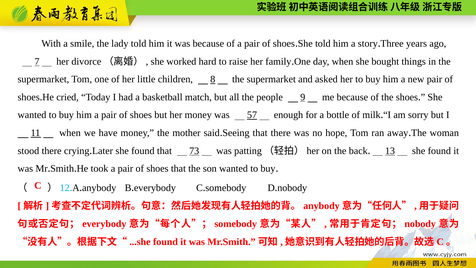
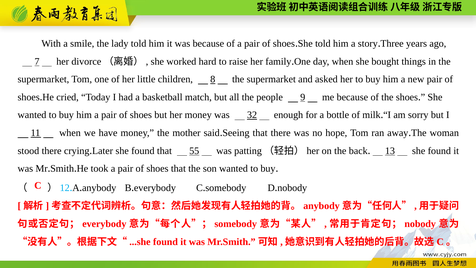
57: 57 -> 32 (252, 115)
73: 73 -> 55 (194, 151)
